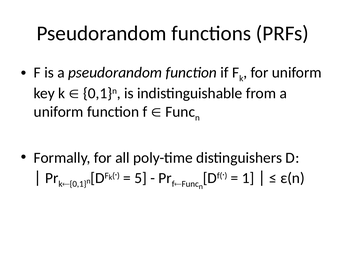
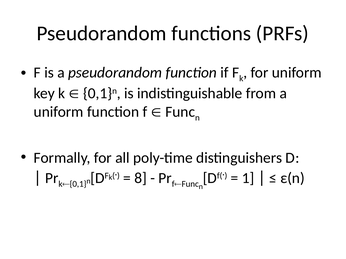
5: 5 -> 8 (141, 178)
